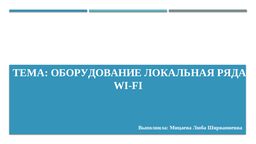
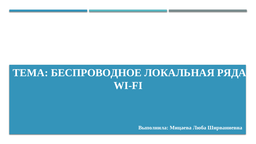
ОБОРУДОВАНИЕ: ОБОРУДОВАНИЕ -> БЕСПРОВОДНОЕ (96, 73)
